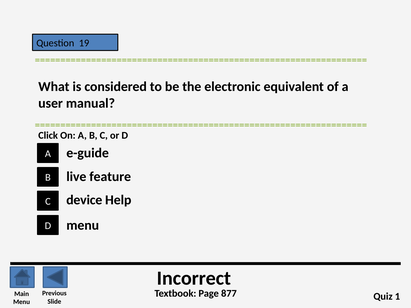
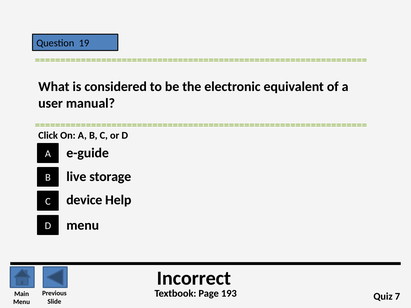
feature: feature -> storage (110, 177)
877: 877 -> 193 (229, 294)
1: 1 -> 7 (397, 297)
